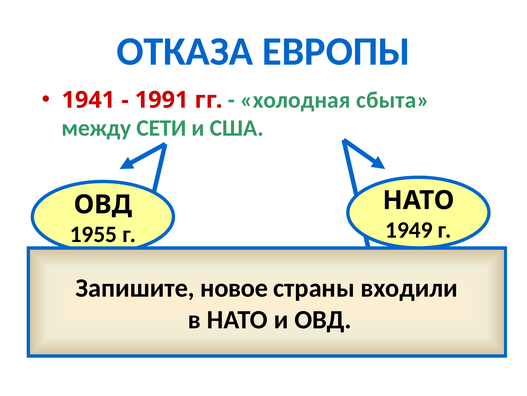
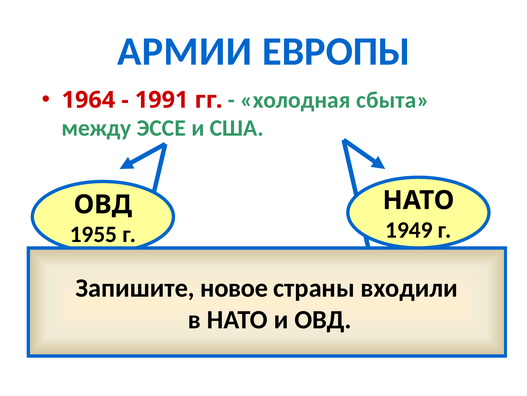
ОТКАЗА: ОТКАЗА -> АРМИИ (185, 52)
1941: 1941 -> 1964 (88, 100)
СЕТИ: СЕТИ -> ЭССЕ (161, 128)
